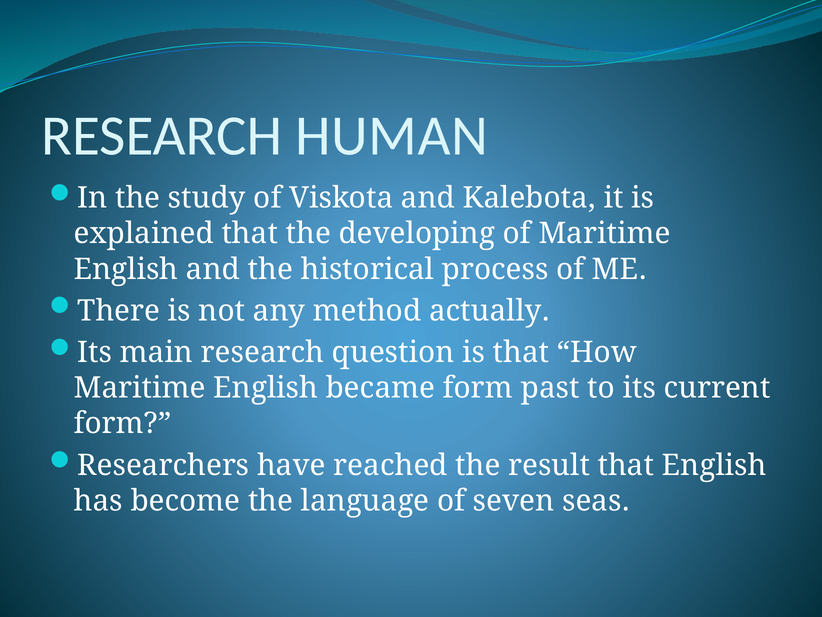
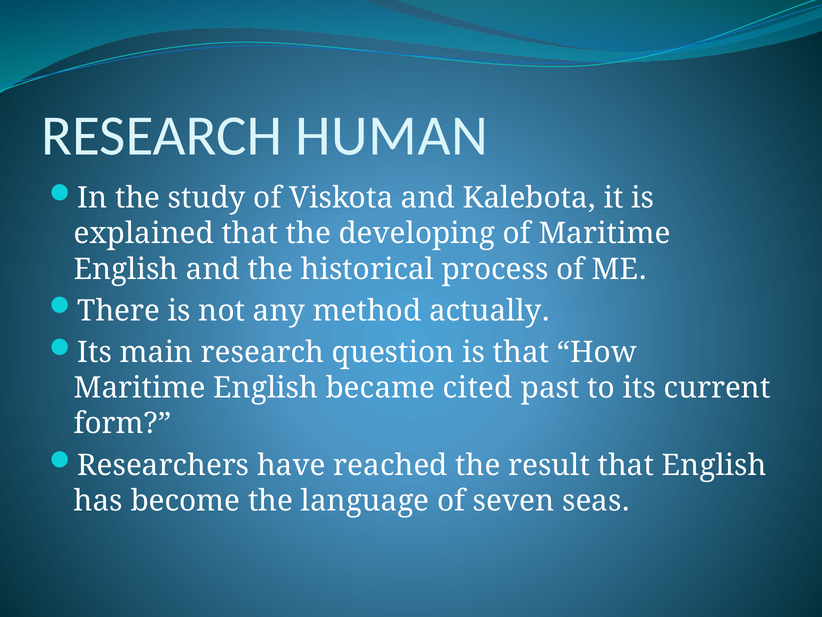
became form: form -> cited (478, 388)
